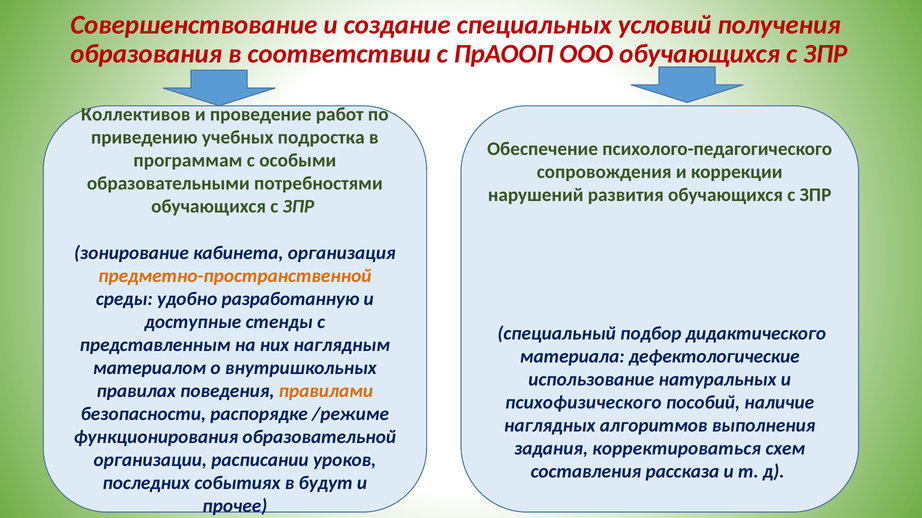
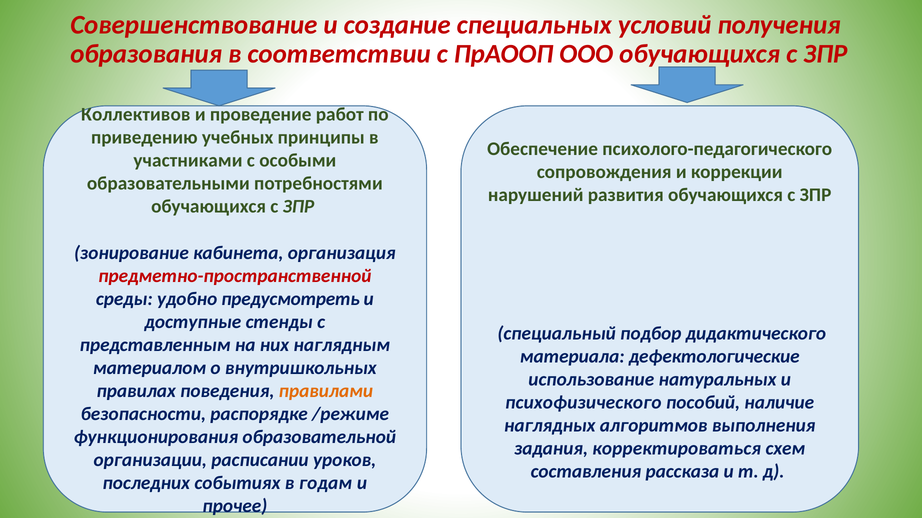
подростка: подростка -> принципы (321, 138)
программам: программам -> участниками (188, 161)
предметно-пространственной colour: orange -> red (235, 276)
разработанную: разработанную -> предусмотреть (291, 299)
будут: будут -> годам (326, 484)
